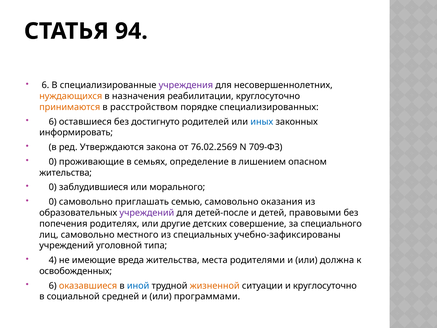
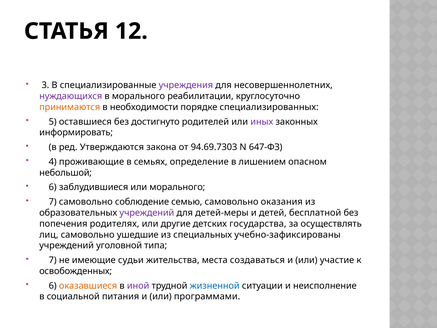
94: 94 -> 12 (131, 31)
6: 6 -> 3 (45, 85)
нуждающихся colour: orange -> purple (71, 96)
в назначения: назначения -> морального (139, 96)
расстройством: расстройством -> необходимости (144, 107)
6: 6 -> 5 (53, 122)
иных colour: blue -> purple (262, 122)
76.02.2569: 76.02.2569 -> 94.69.7303 (214, 147)
709-ФЗ: 709-ФЗ -> 647-ФЗ (266, 147)
0: 0 -> 4 (53, 162)
жительства: жительства -> небольшой (66, 173)
0: 0 -> 6 (53, 187)
0: 0 -> 7 (53, 202)
приглашать: приглашать -> соблюдение (142, 202)
детей-после: детей-после -> детей-меры (222, 213)
правовыми: правовыми -> бесплатной (315, 213)
совершение: совершение -> государства (258, 224)
специального: специального -> осуществлять (331, 224)
местного: местного -> ушедшие (138, 235)
4: 4 -> 7 (53, 260)
вреда: вреда -> судьи (131, 260)
родителями: родителями -> создаваться (257, 260)
должна: должна -> участие (337, 260)
иной colour: blue -> purple (138, 286)
жизненной colour: orange -> blue (215, 286)
и круглосуточно: круглосуточно -> неисполнение (325, 286)
средней: средней -> питания (121, 296)
